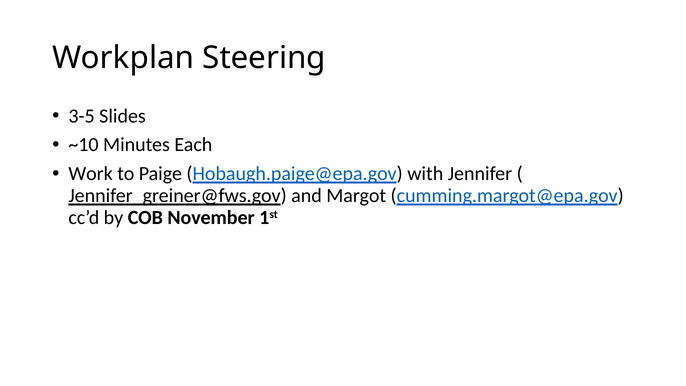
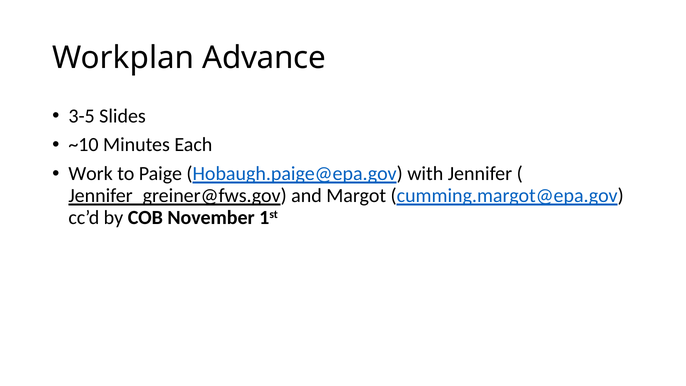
Steering: Steering -> Advance (264, 58)
